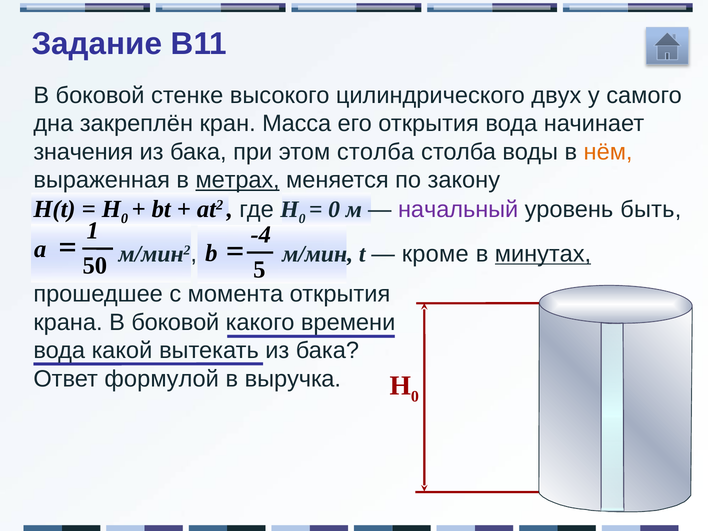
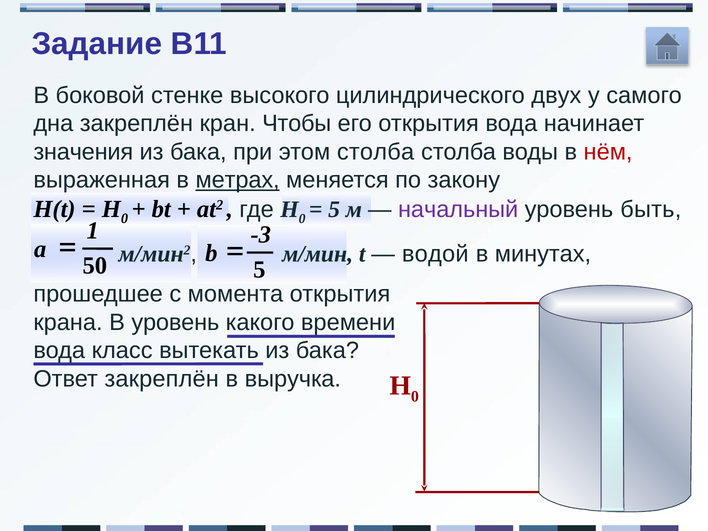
Масса: Масса -> Чтобы (297, 124)
нём colour: orange -> red (608, 152)
0: 0 -> 5 (334, 209)
-4: -4 -> -3 (261, 235)
кроме: кроме -> водой (435, 254)
минутах underline: present -> none (543, 254)
крана В боковой: боковой -> уровень (175, 322)
какой: какой -> класс (122, 351)
Ответ формулой: формулой -> закреплён (162, 379)
